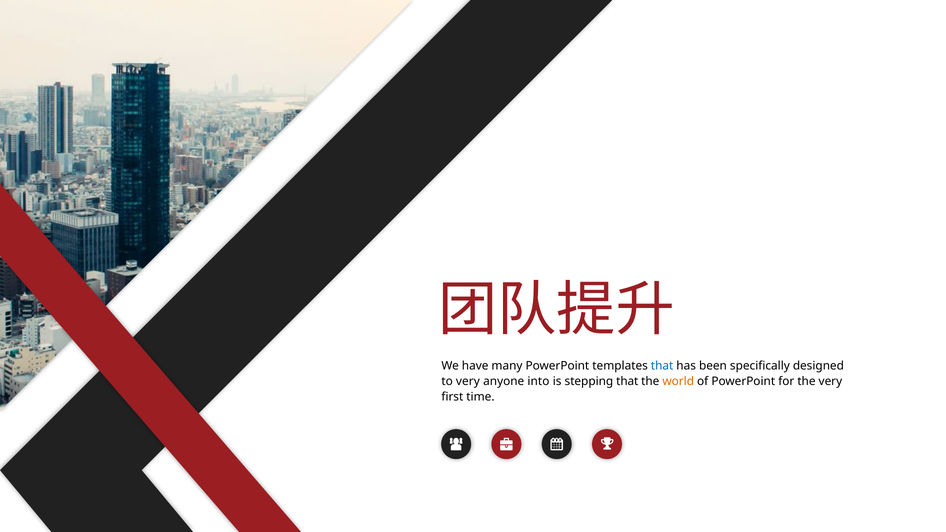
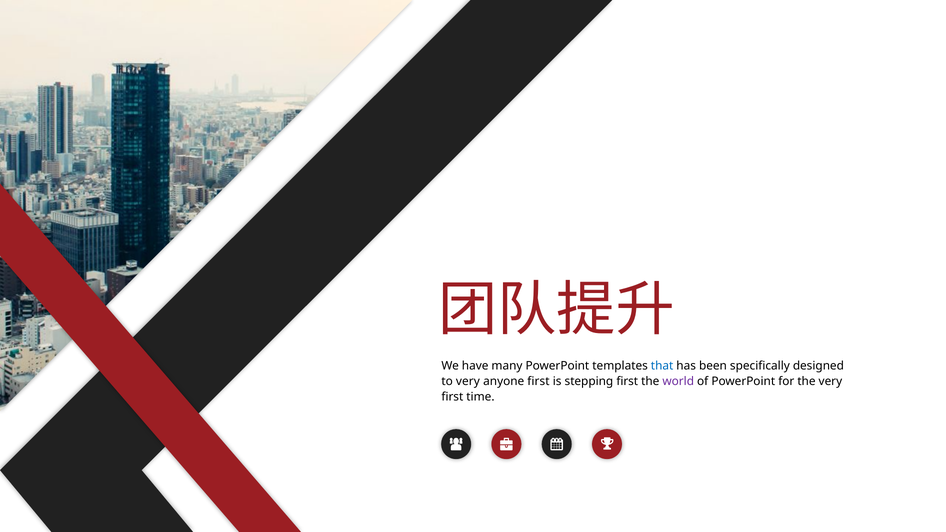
anyone into: into -> first (538, 381)
stepping that: that -> first (627, 381)
world colour: orange -> purple (678, 381)
